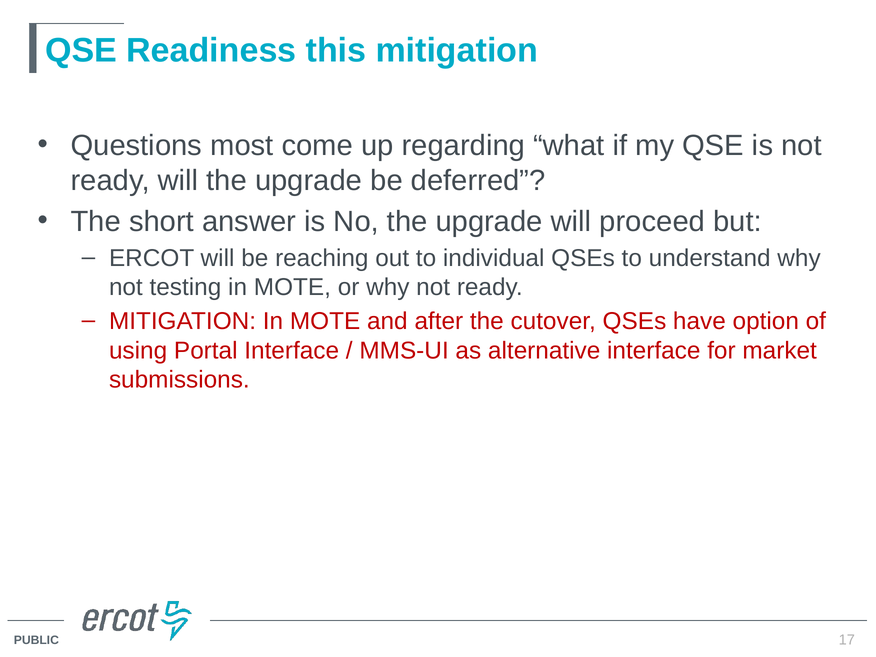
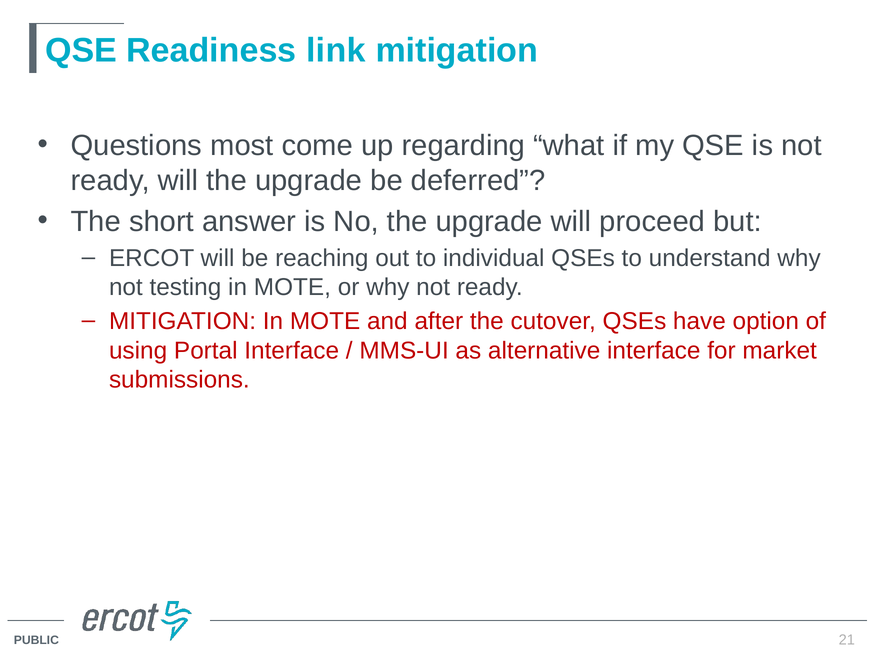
this: this -> link (336, 50)
17: 17 -> 21 (847, 640)
